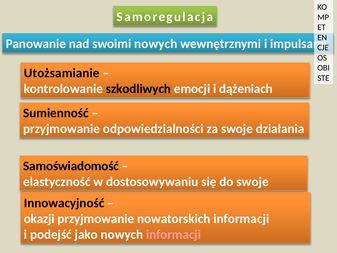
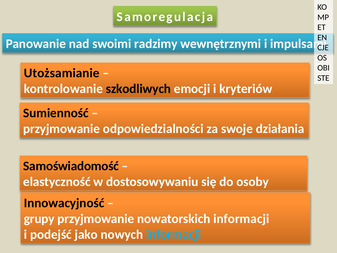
swoimi nowych: nowych -> radzimy (156, 44)
dążeniach: dążeniach -> kryteriów (246, 89)
do swoje: swoje -> osoby (253, 182)
okazji: okazji -> grupy (39, 218)
informacji colour: pink -> light blue (174, 234)
